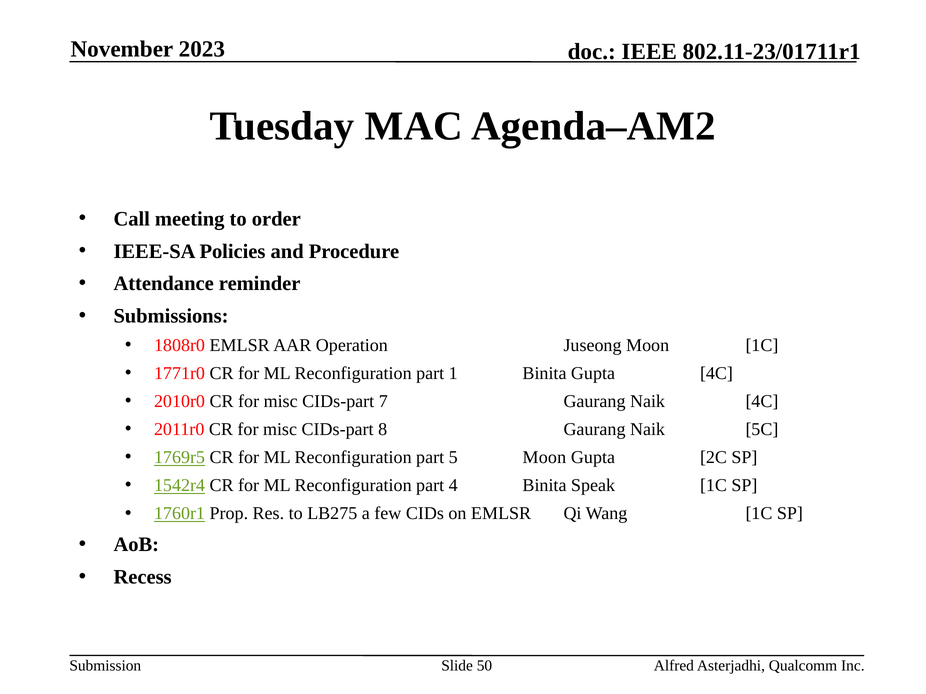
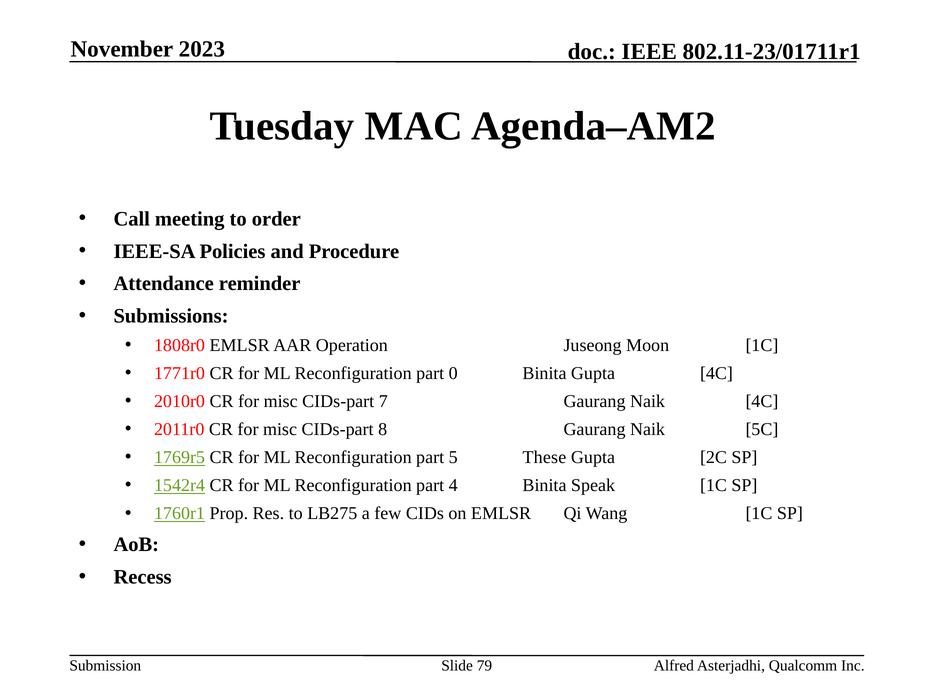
1: 1 -> 0 (453, 374)
5 Moon: Moon -> These (544, 458)
50: 50 -> 79 (484, 666)
